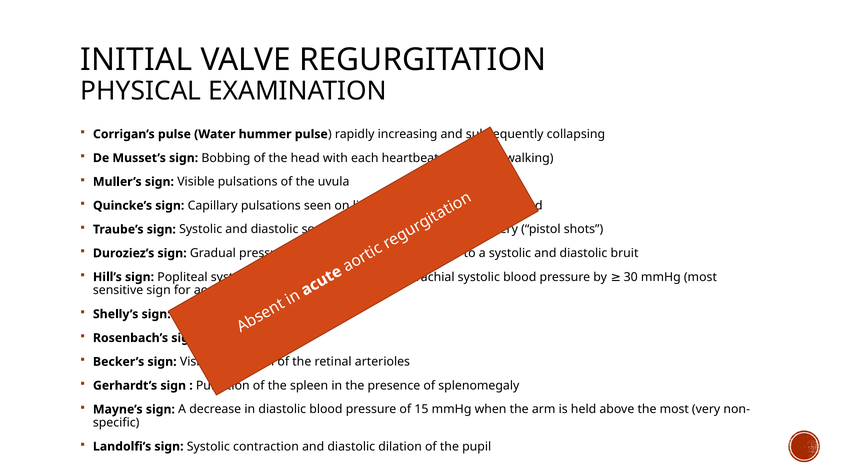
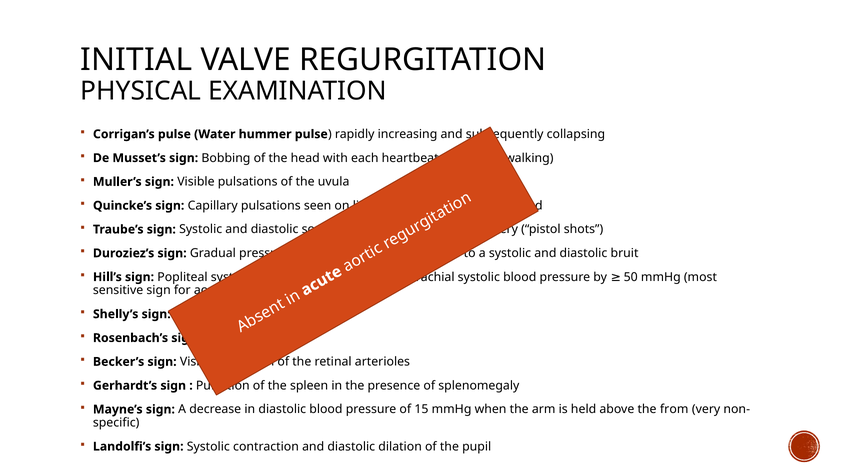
30: 30 -> 50 (631, 277)
the most: most -> from (674, 410)
